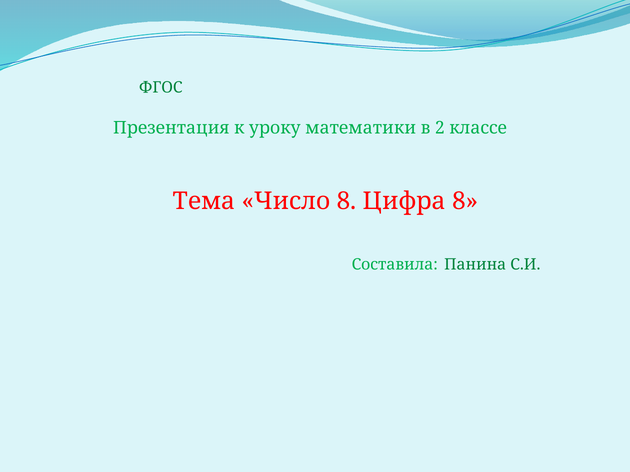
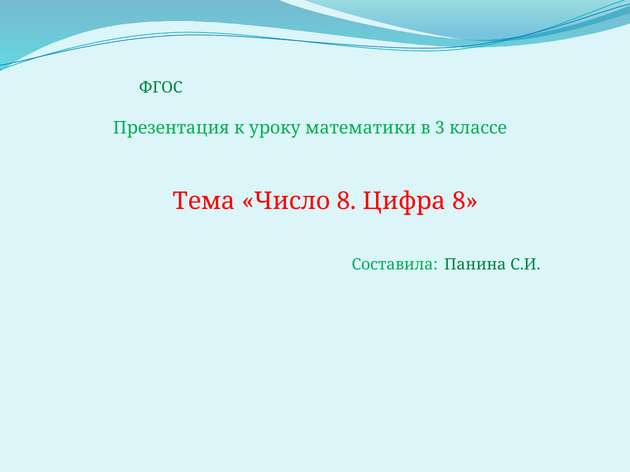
2: 2 -> 3 (440, 128)
